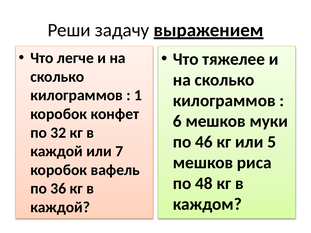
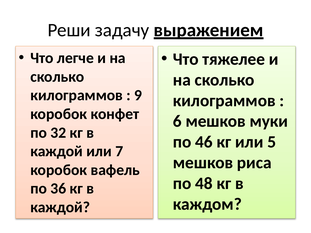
1: 1 -> 9 (138, 95)
